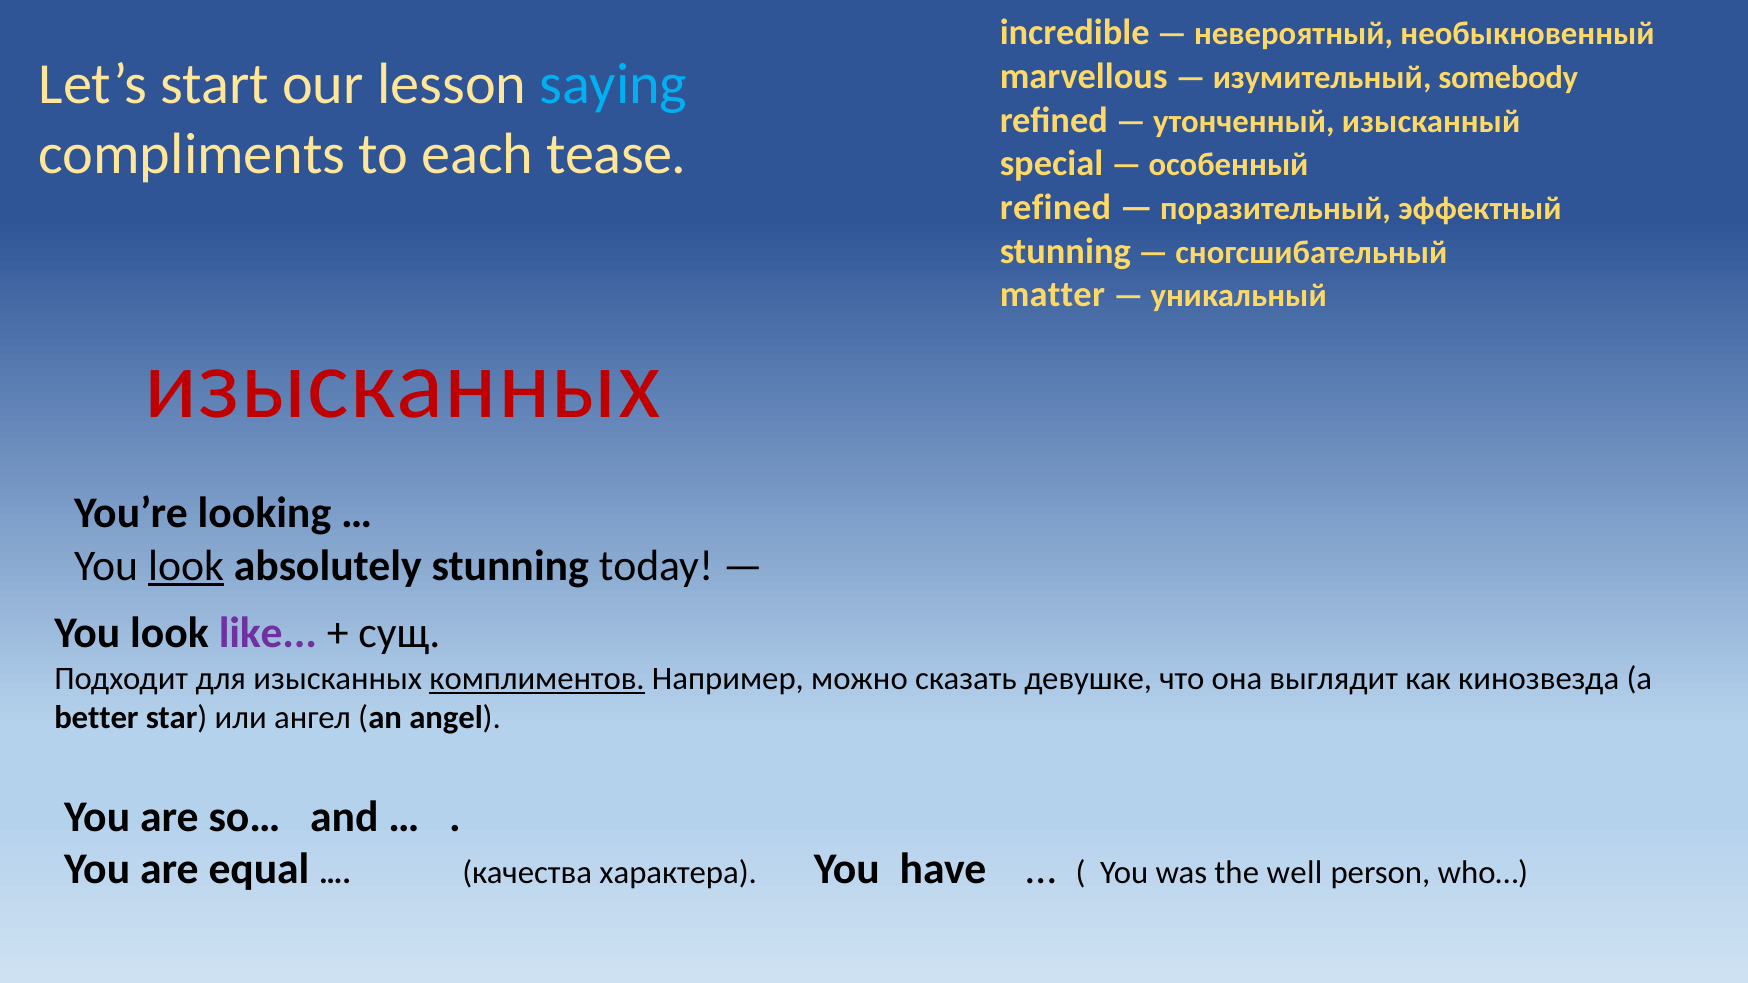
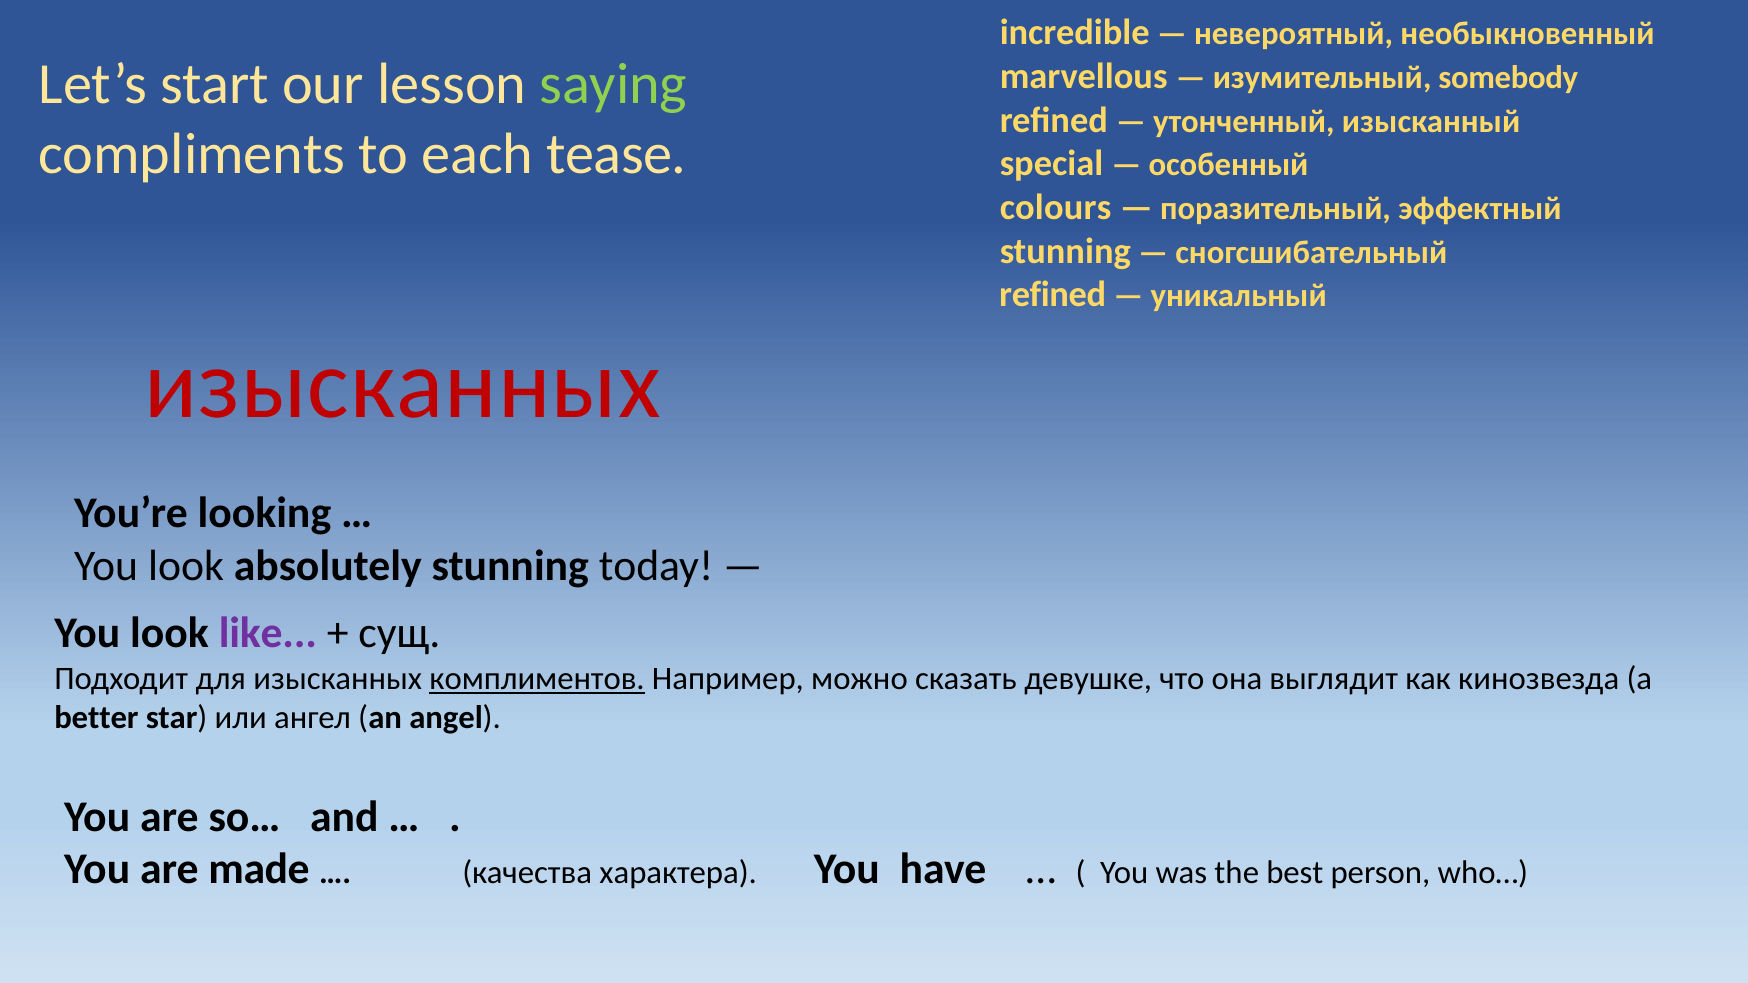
saying colour: light blue -> light green (613, 85)
refined: refined -> colours (1056, 208)
matter: matter -> refined (1053, 295)
look underline: present -> none (186, 566)
equal: equal -> made (259, 870)
well: well -> best (1295, 873)
